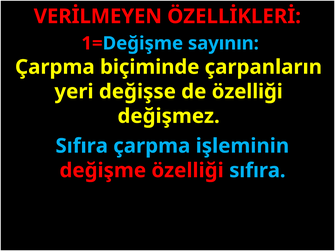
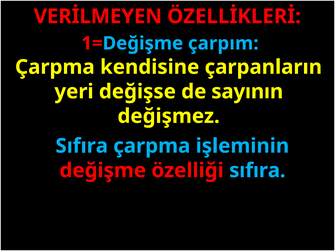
sayının: sayının -> çarpım (223, 43)
biçiminde: biçiminde -> kendisine (150, 67)
de özelliği: özelliği -> sayının (247, 92)
